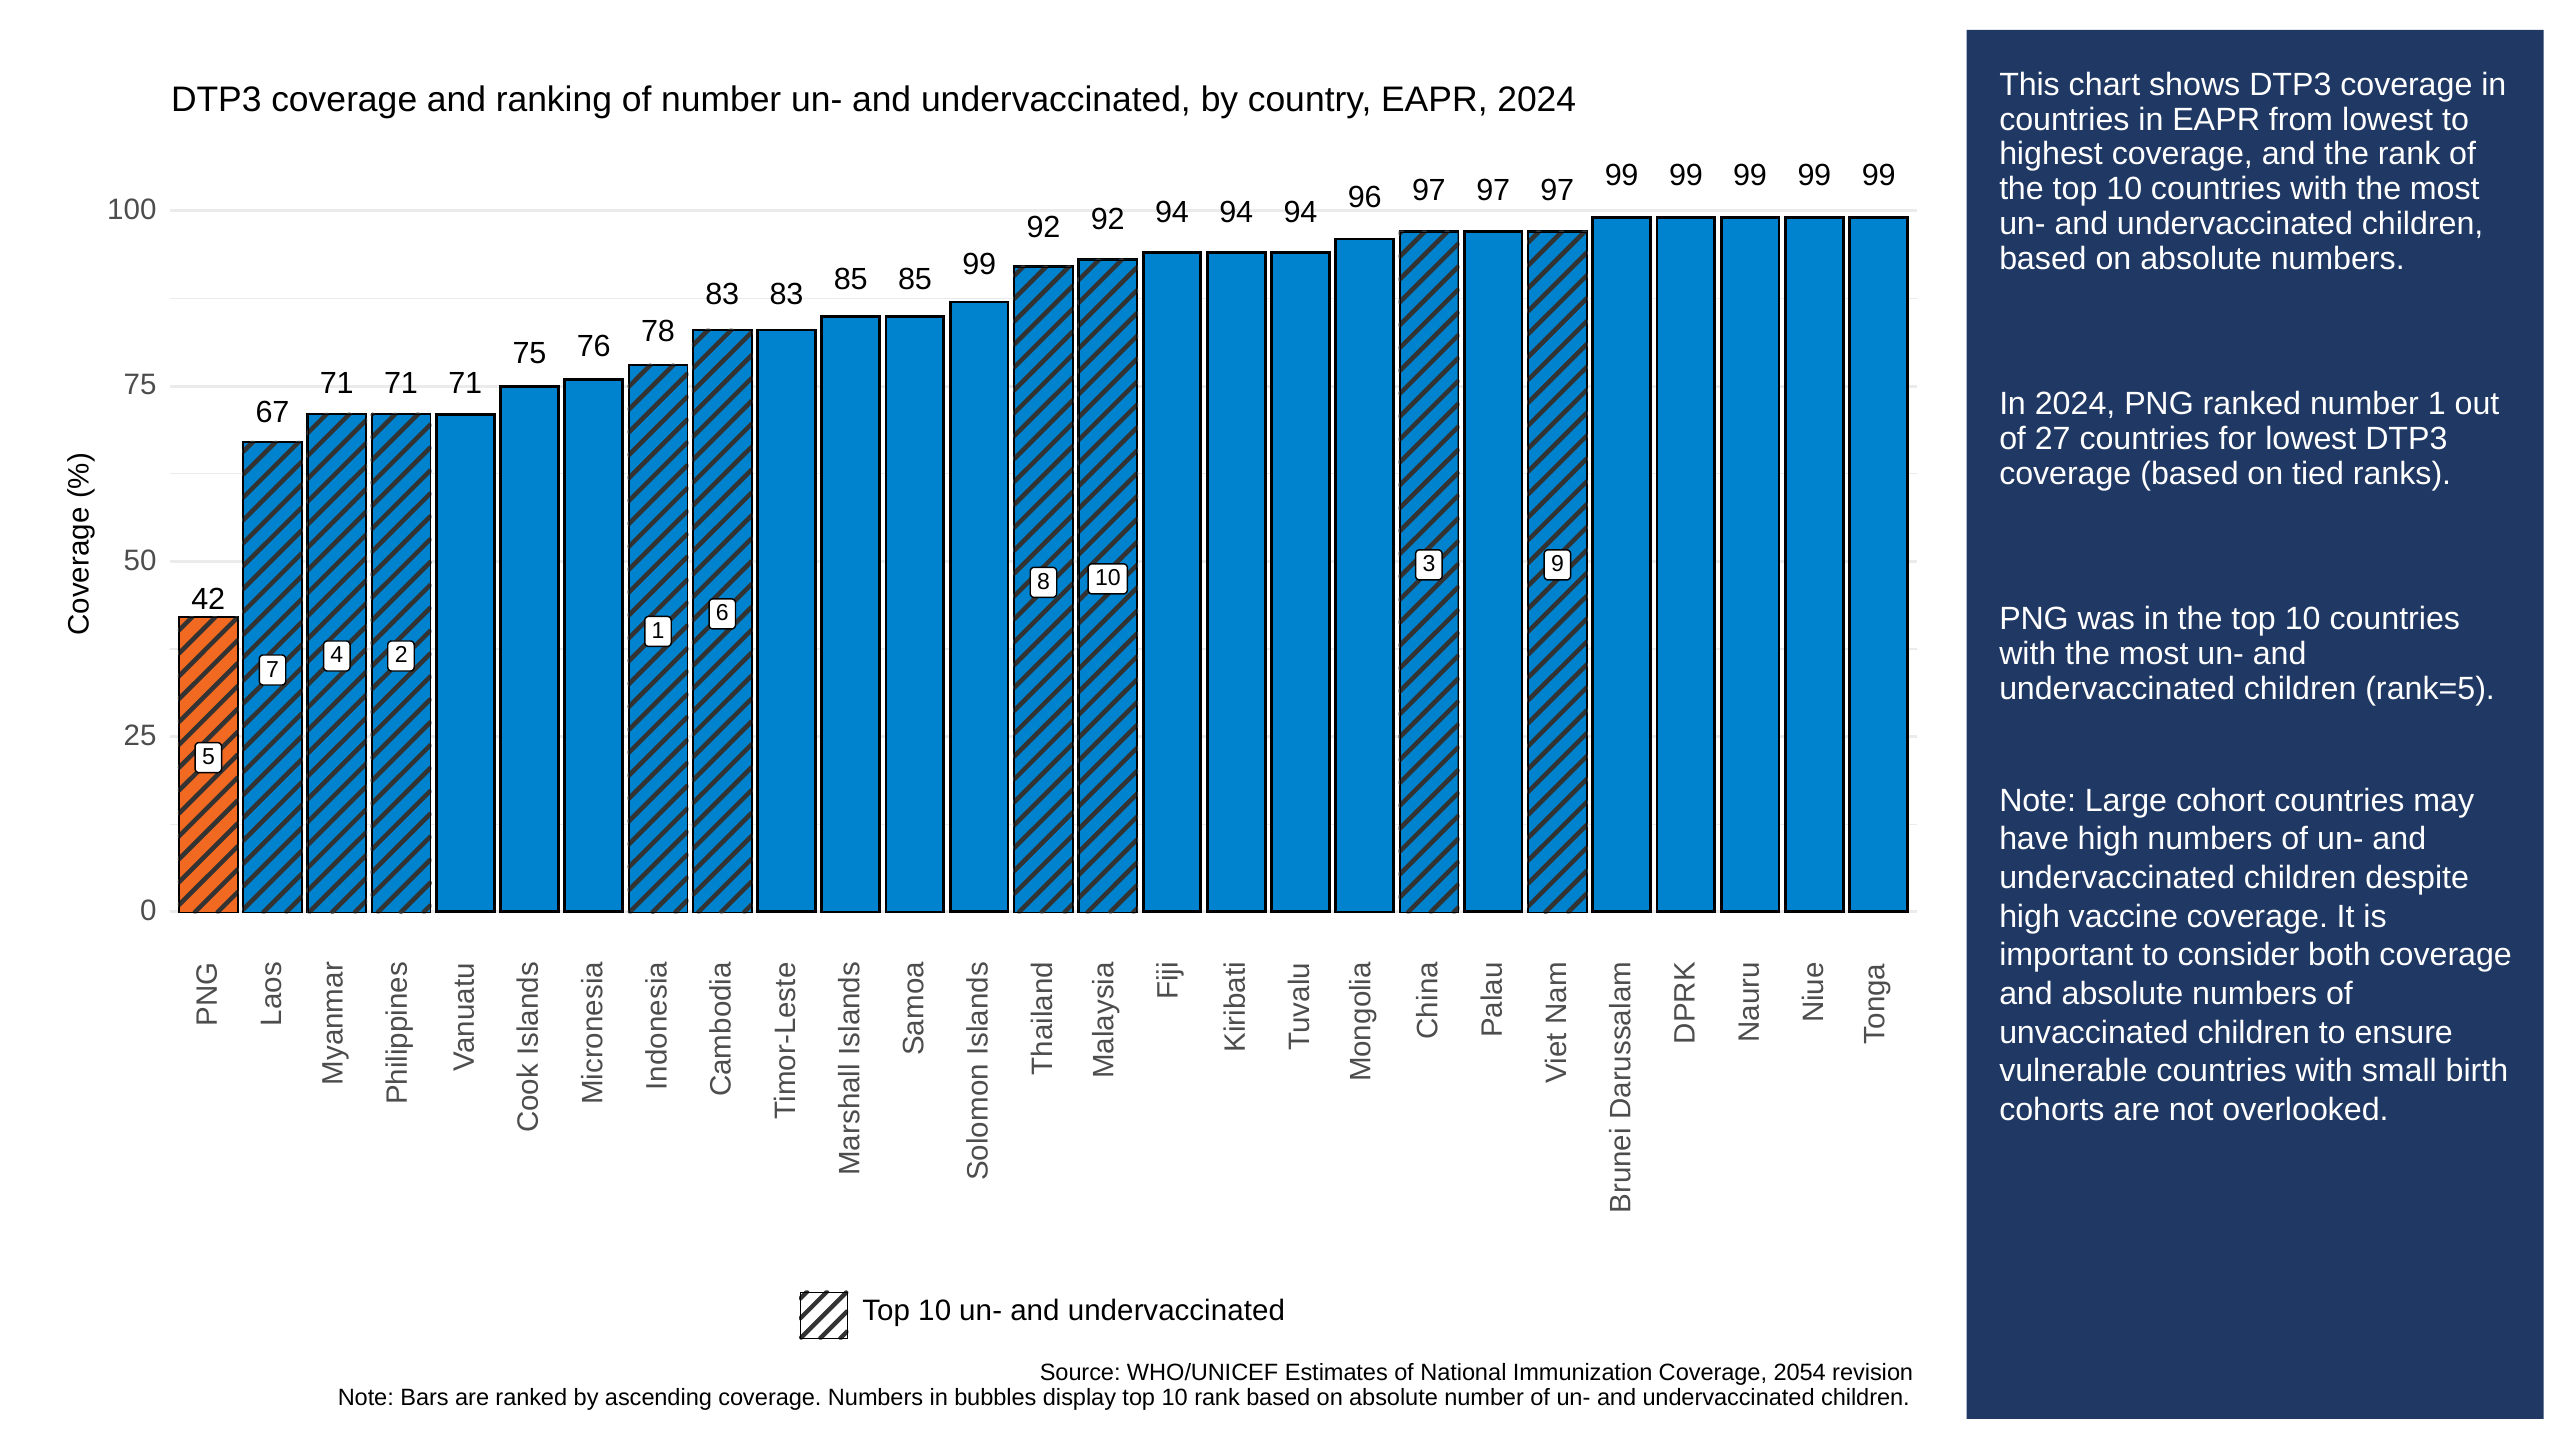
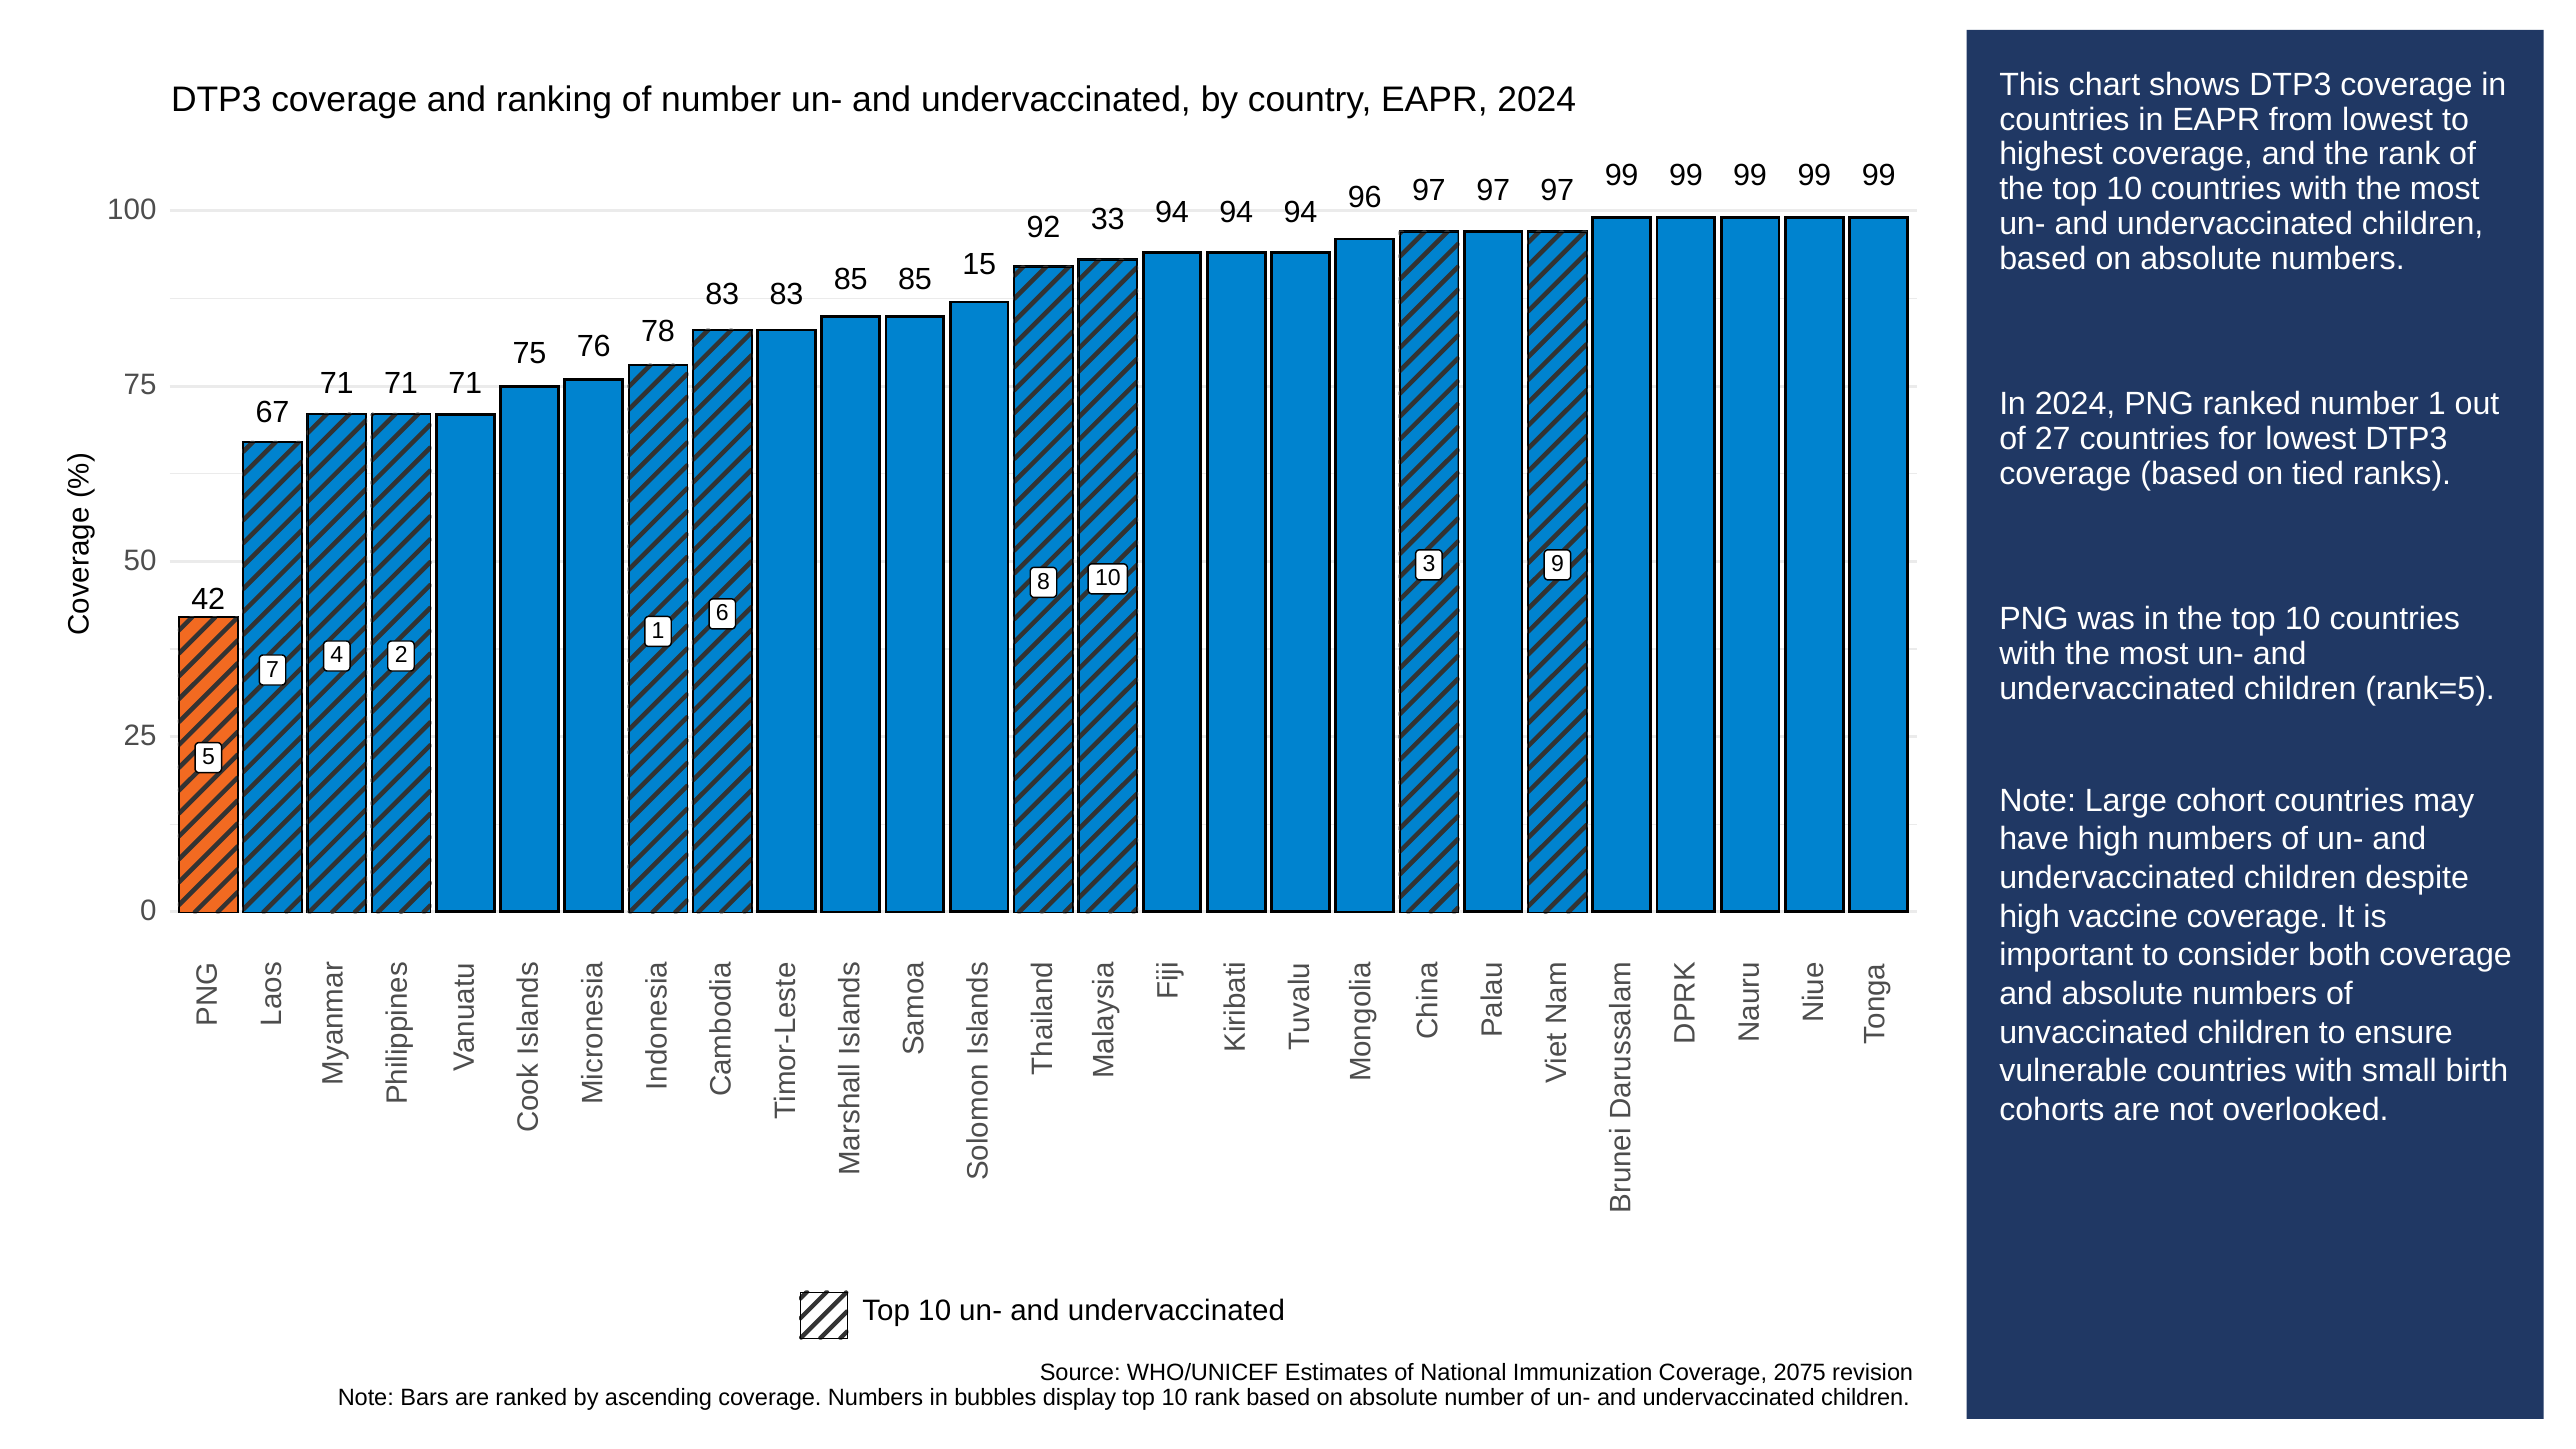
92 92: 92 -> 33 (1108, 220)
85 99: 99 -> 15 (979, 264)
2054: 2054 -> 2075 (1800, 1373)
